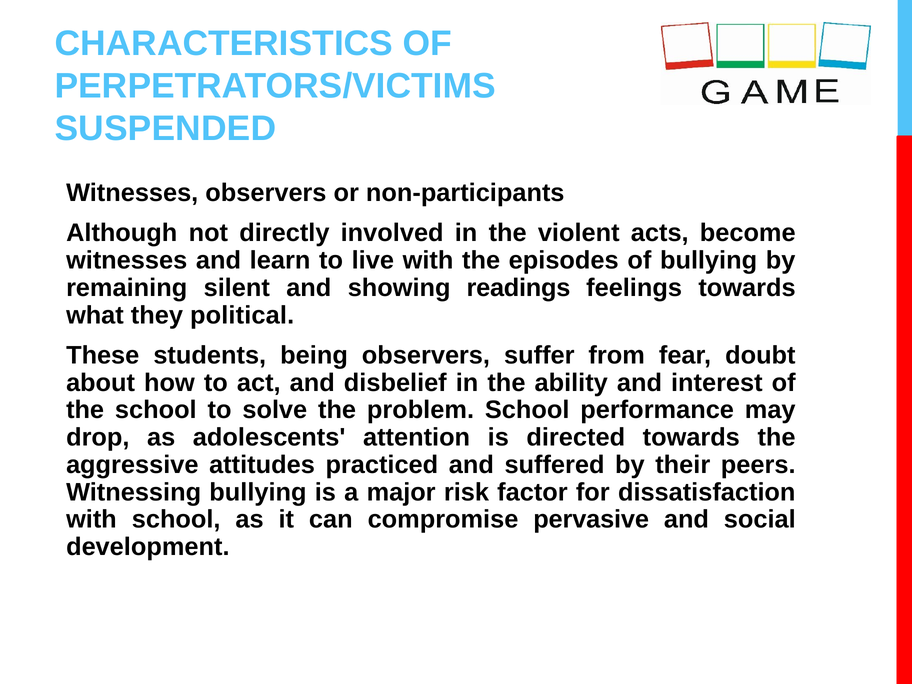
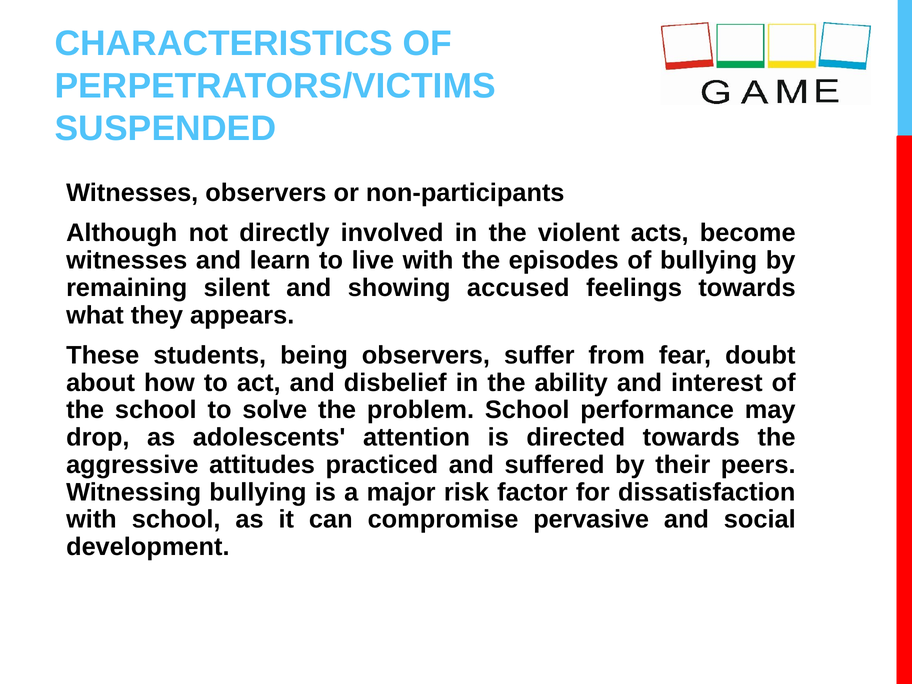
readings: readings -> accused (518, 288)
political: political -> appears (242, 315)
